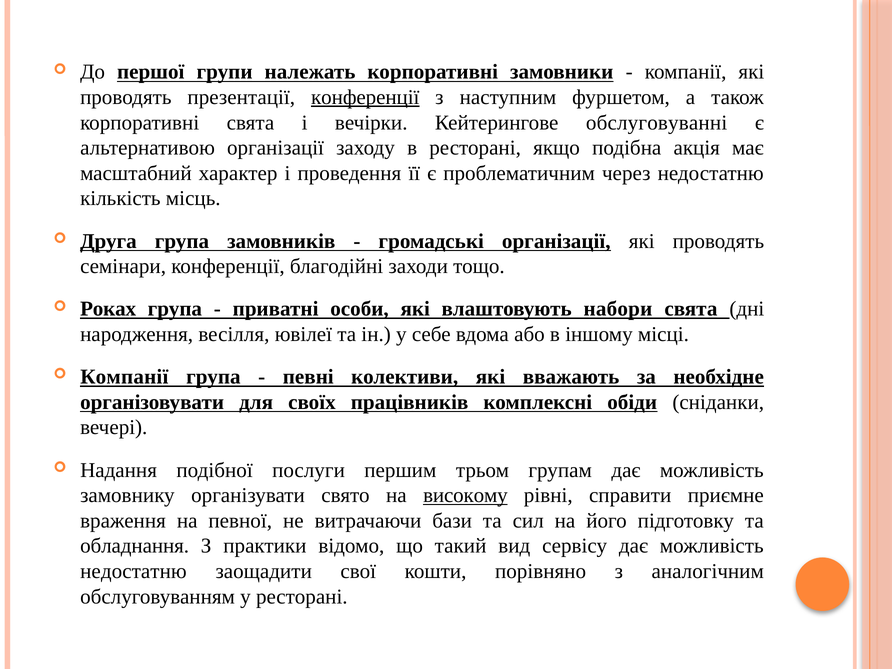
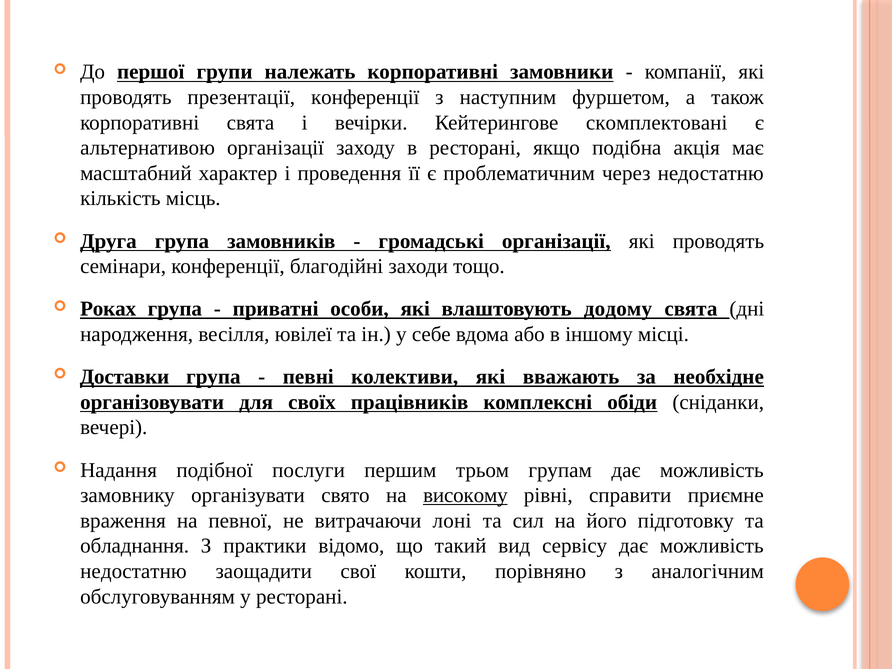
конференції underline: present -> none (365, 97)
обслуговуванні: обслуговуванні -> скомплектовані (657, 123)
набори: набори -> додому (618, 309)
Компанії: Компанії -> Доставки (125, 377)
бази: бази -> лоні (452, 521)
